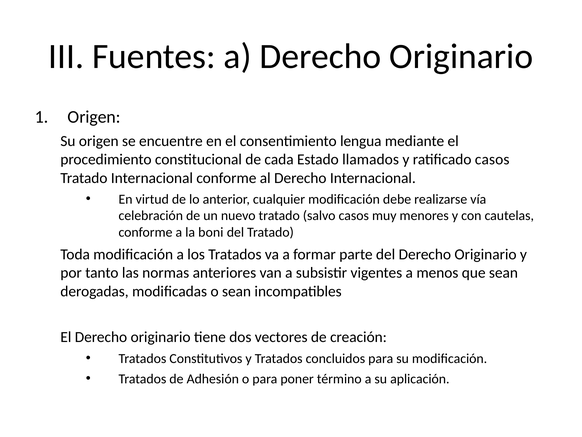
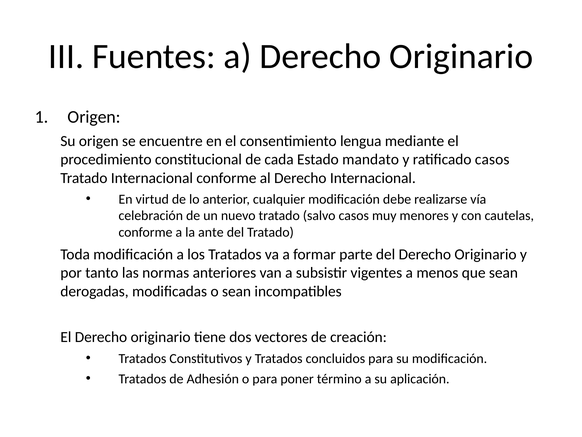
llamados: llamados -> mandato (371, 159)
boni: boni -> ante (211, 232)
